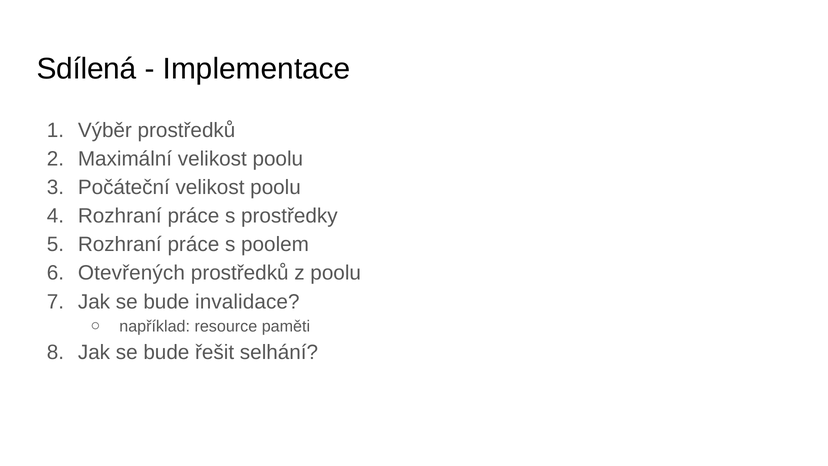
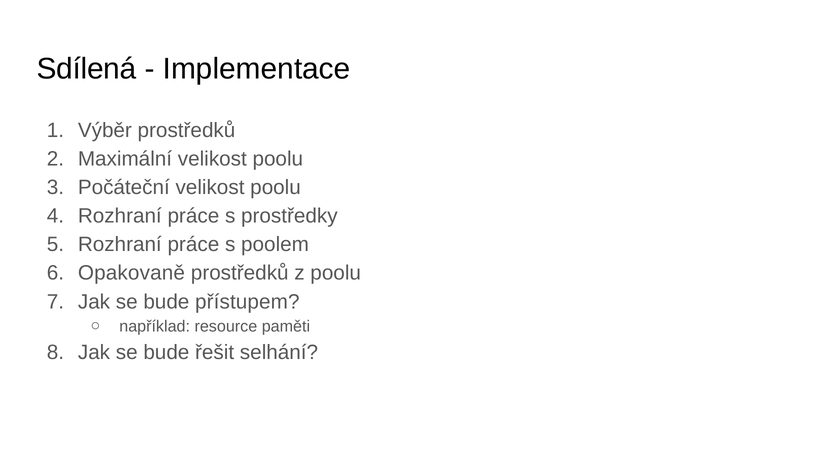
Otevřených: Otevřených -> Opakovaně (131, 273)
invalidace: invalidace -> přístupem (247, 302)
